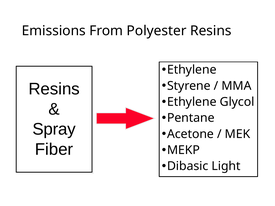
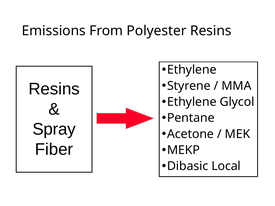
Light: Light -> Local (226, 166)
